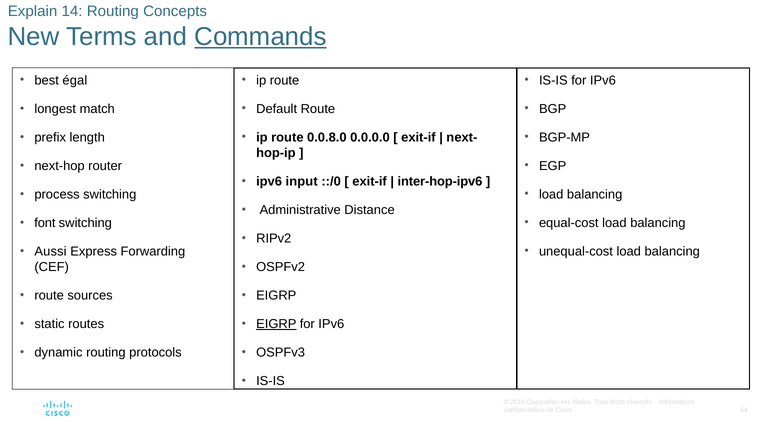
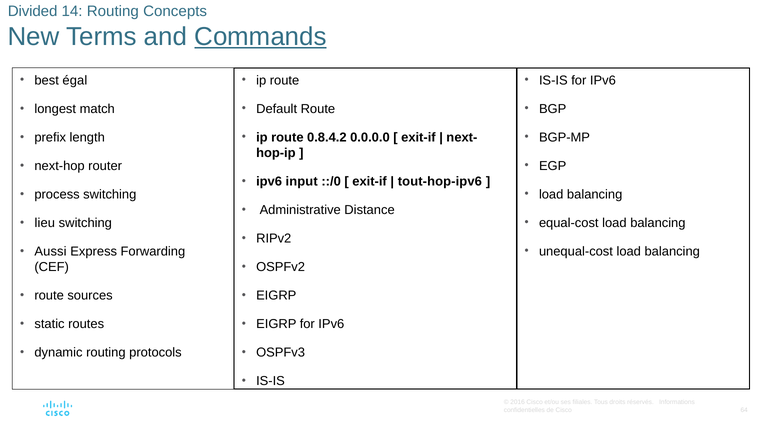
Explain: Explain -> Divided (33, 11)
0.0.8.0: 0.0.8.0 -> 0.8.4.2 (327, 137)
inter-hop-ipv6: inter-hop-ipv6 -> tout-hop-ipv6 (440, 181)
font: font -> lieu (45, 223)
EIGRP underline: present -> none (276, 324)
